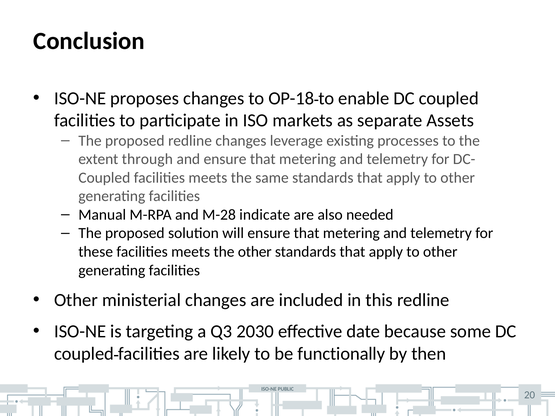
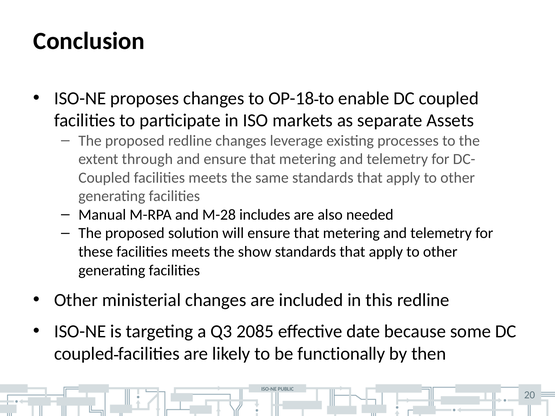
indicate: indicate -> includes (265, 215)
the other: other -> show (255, 252)
2030: 2030 -> 2085 (255, 332)
